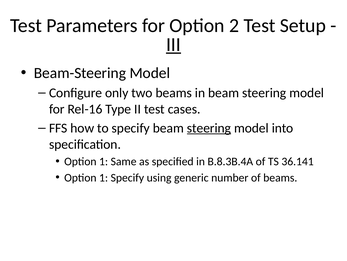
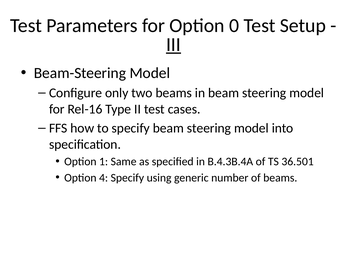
2: 2 -> 0 (234, 26)
steering underline: present -> none (209, 128)
B.8.3B.4A: B.8.3B.4A -> B.4.3B.4A (230, 161)
36.141: 36.141 -> 36.501 (298, 161)
1: 1 -> 4 (104, 177)
